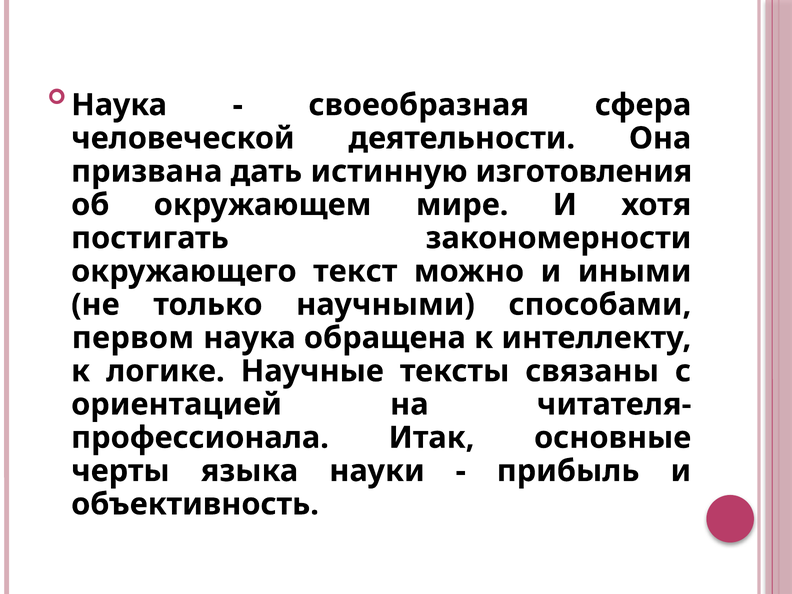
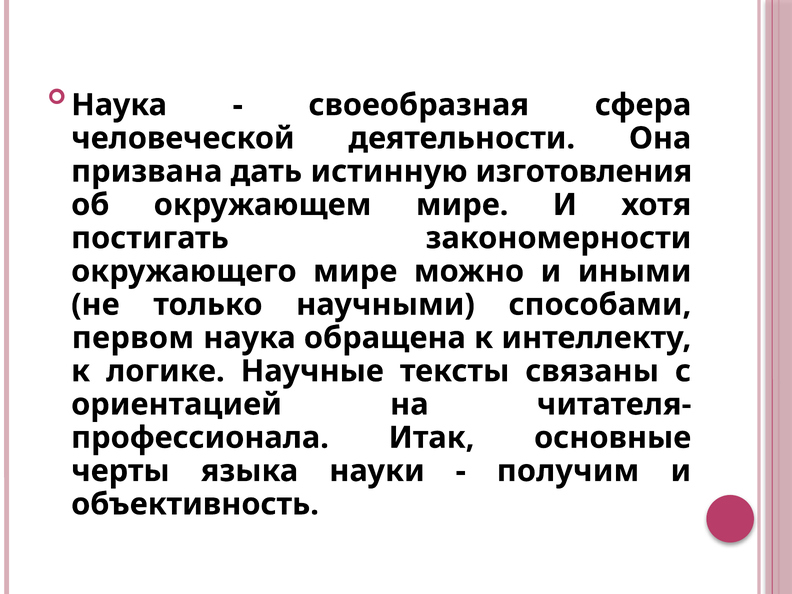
окружающего текст: текст -> мире (355, 271)
прибыль: прибыль -> получим (568, 471)
